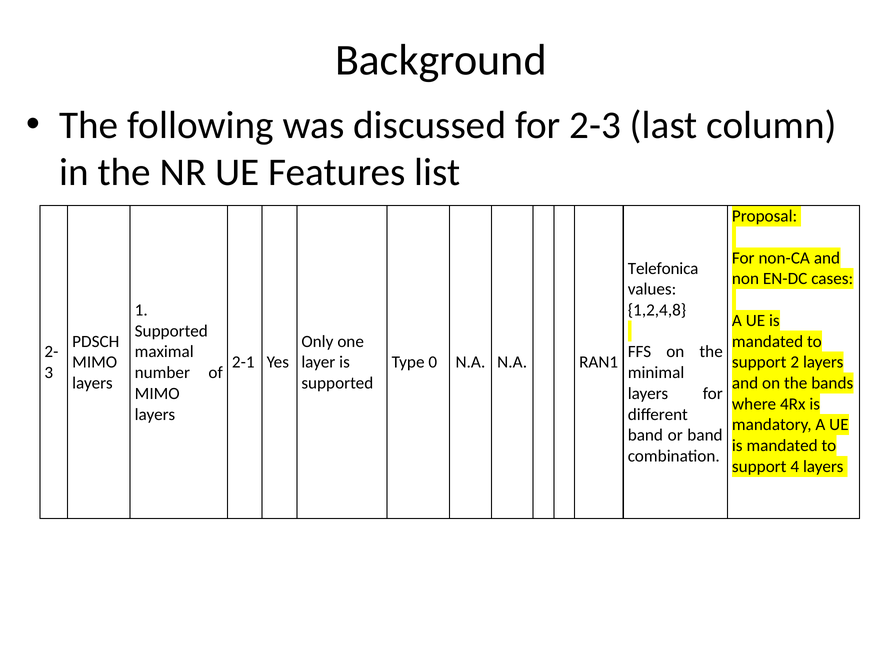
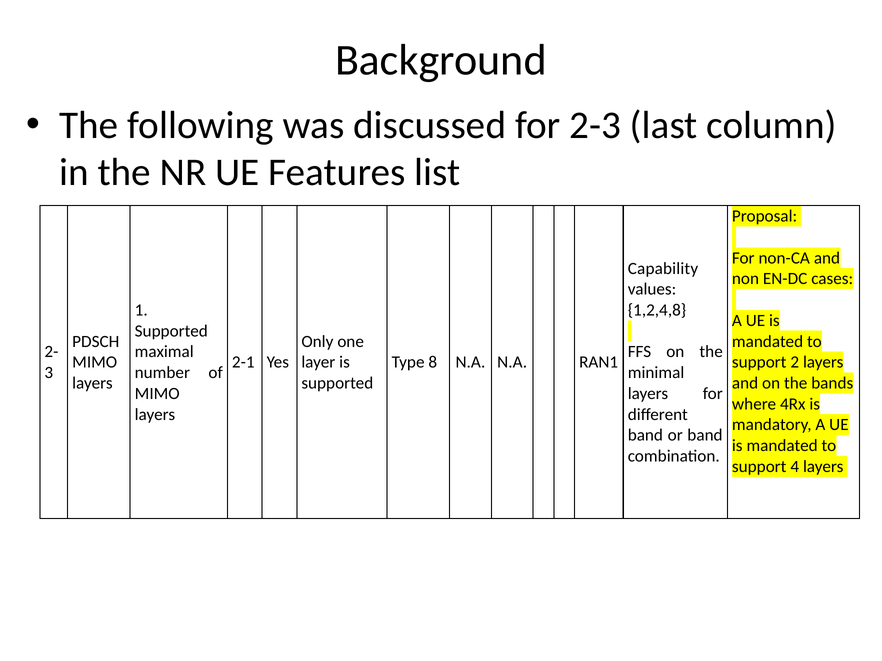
Telefonica: Telefonica -> Capability (663, 269)
0: 0 -> 8 (433, 362)
